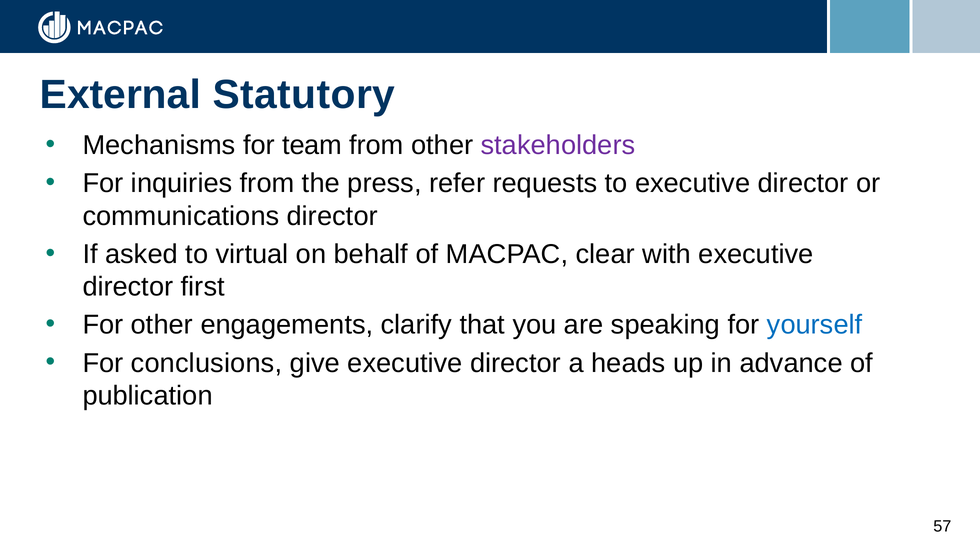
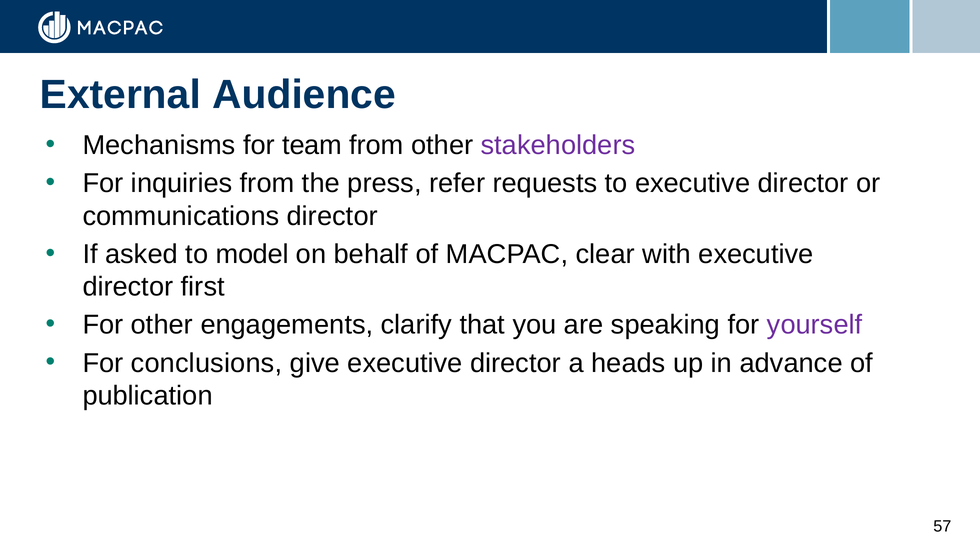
Statutory: Statutory -> Audience (304, 95)
virtual: virtual -> model (252, 254)
yourself colour: blue -> purple (815, 325)
